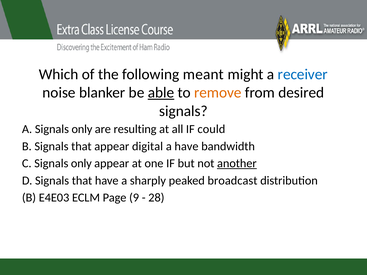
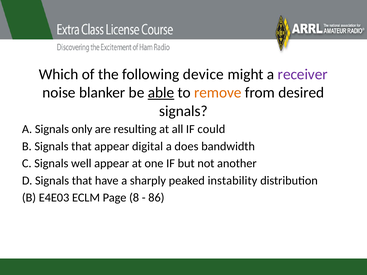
meant: meant -> device (203, 74)
receiver colour: blue -> purple (303, 74)
a have: have -> does (186, 146)
C Signals only: only -> well (81, 164)
another underline: present -> none (237, 164)
broadcast: broadcast -> instability (232, 181)
9: 9 -> 8 (134, 198)
28: 28 -> 86 (156, 198)
